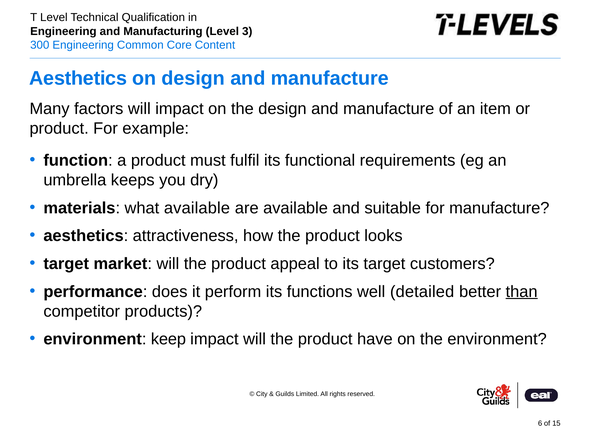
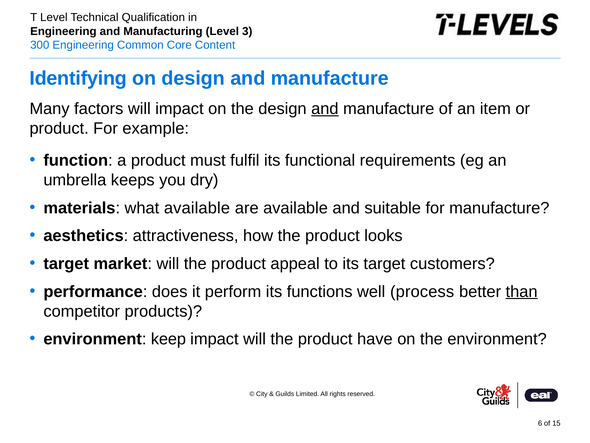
Aesthetics: Aesthetics -> Identifying (78, 78)
and underline: none -> present (325, 109)
detailed: detailed -> process (422, 291)
